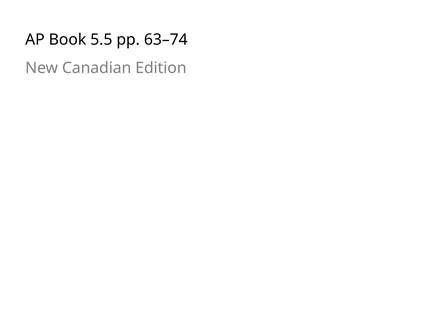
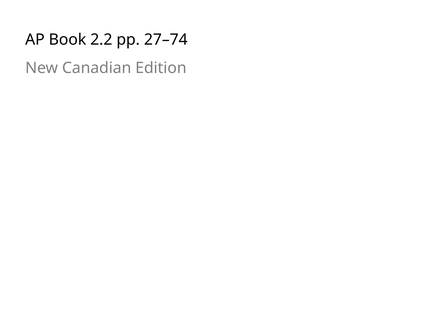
5.5: 5.5 -> 2.2 (101, 40)
63–74: 63–74 -> 27–74 (166, 40)
